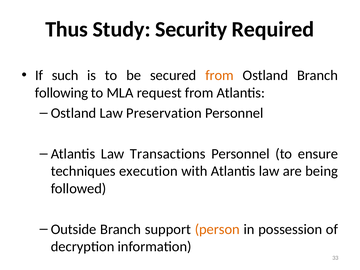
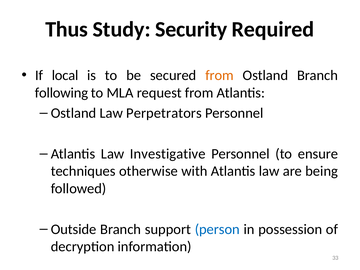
such: such -> local (65, 75)
Preservation: Preservation -> Perpetrators (164, 113)
Transactions: Transactions -> Investigative (168, 154)
execution: execution -> otherwise (148, 171)
person colour: orange -> blue (217, 229)
